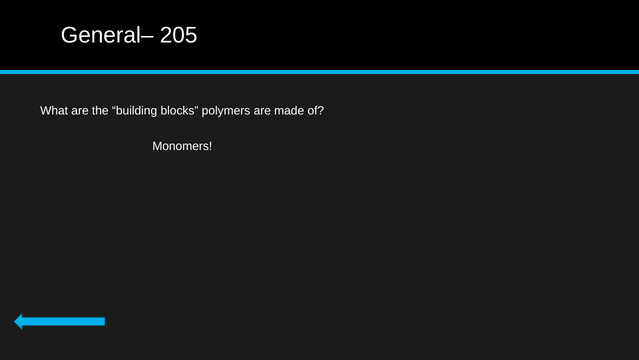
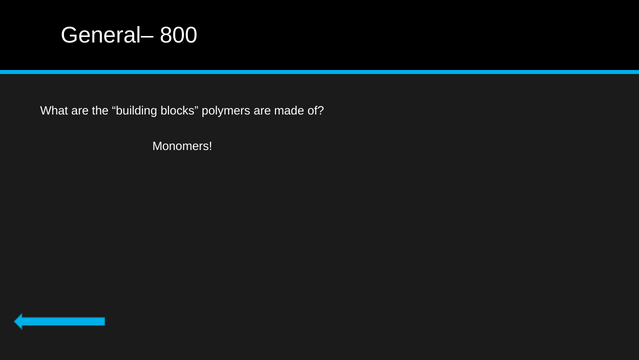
205: 205 -> 800 (179, 35)
